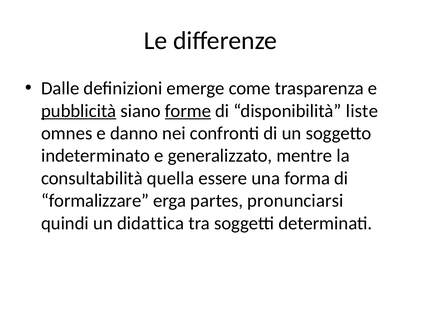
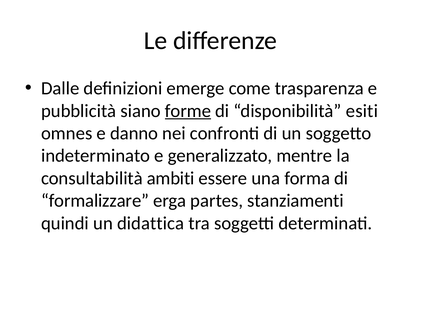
pubblicità underline: present -> none (79, 111)
liste: liste -> esiti (362, 111)
quella: quella -> ambiti (171, 178)
pronunciarsi: pronunciarsi -> stanziamenti (295, 201)
